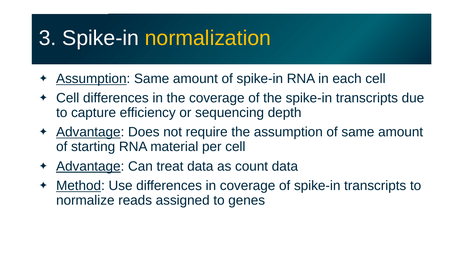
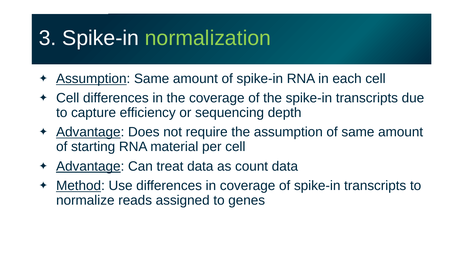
normalization colour: yellow -> light green (208, 38)
